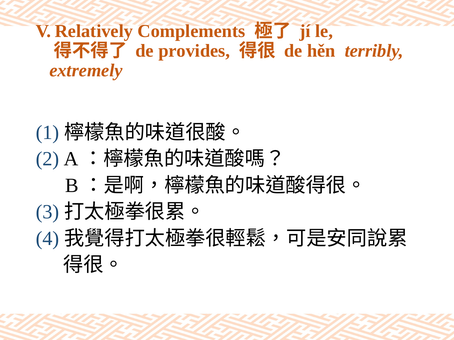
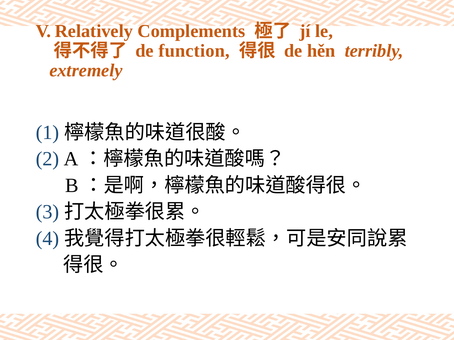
provides: provides -> function (194, 51)
